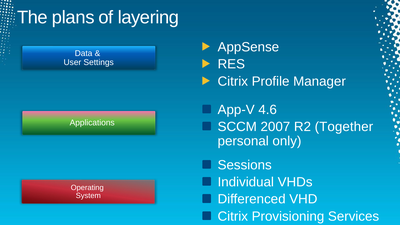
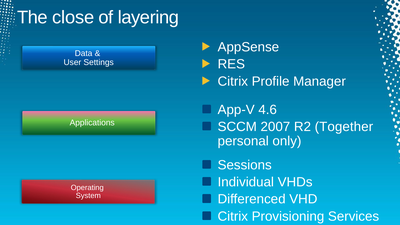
plans: plans -> close (73, 17)
